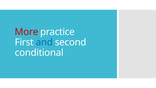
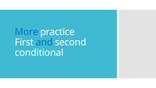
More colour: red -> blue (27, 32)
